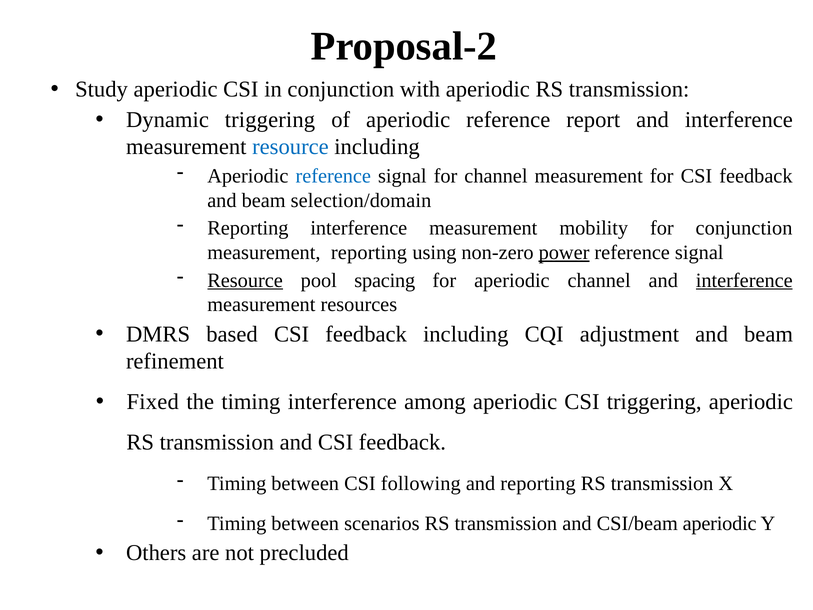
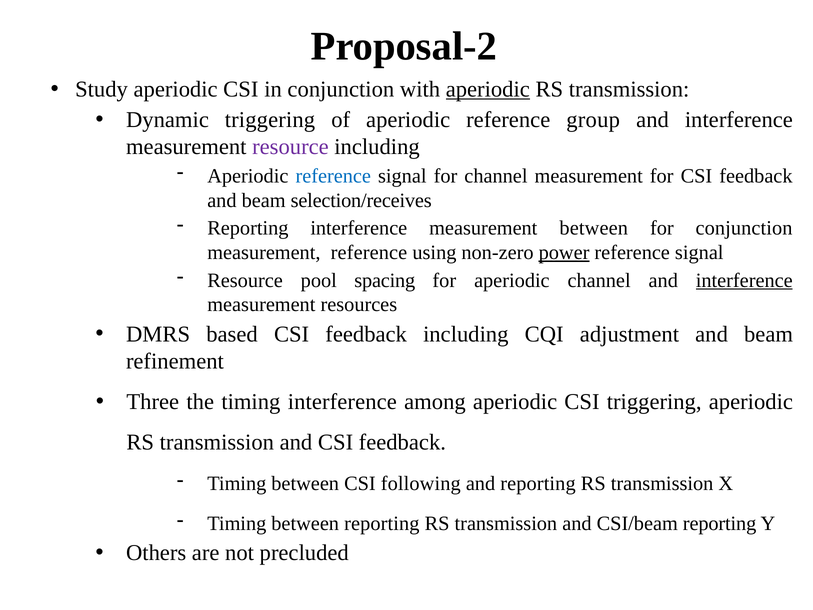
aperiodic underline: none -> present (488, 89)
report: report -> group (593, 120)
resource colour: blue -> purple (290, 147)
selection/domain: selection/domain -> selection/receives (361, 200)
measurement mobility: mobility -> between (594, 228)
measurement reporting: reporting -> reference (369, 252)
Resource underline: present -> none (245, 280)
Fixed: Fixed -> Three (153, 402)
between scenarios: scenarios -> reporting (382, 524)
CSI/beam aperiodic: aperiodic -> reporting (720, 524)
